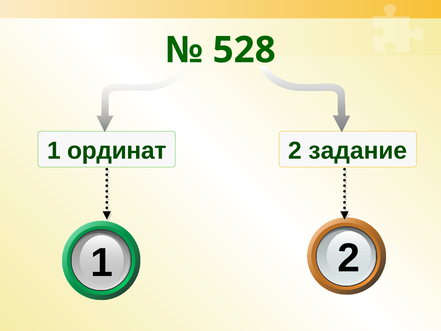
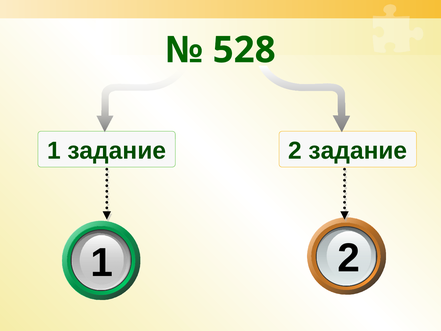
1 ординат: ординат -> задание (117, 151)
